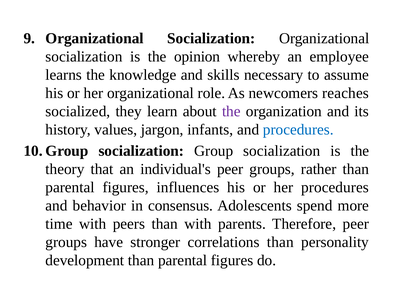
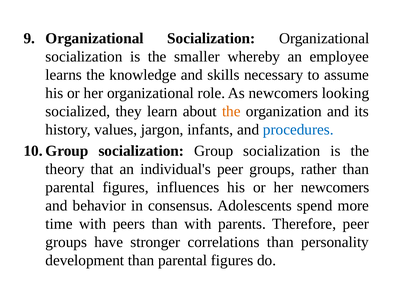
opinion: opinion -> smaller (197, 57)
reaches: reaches -> looking (346, 93)
the colour: purple -> orange (231, 112)
her procedures: procedures -> newcomers (335, 188)
